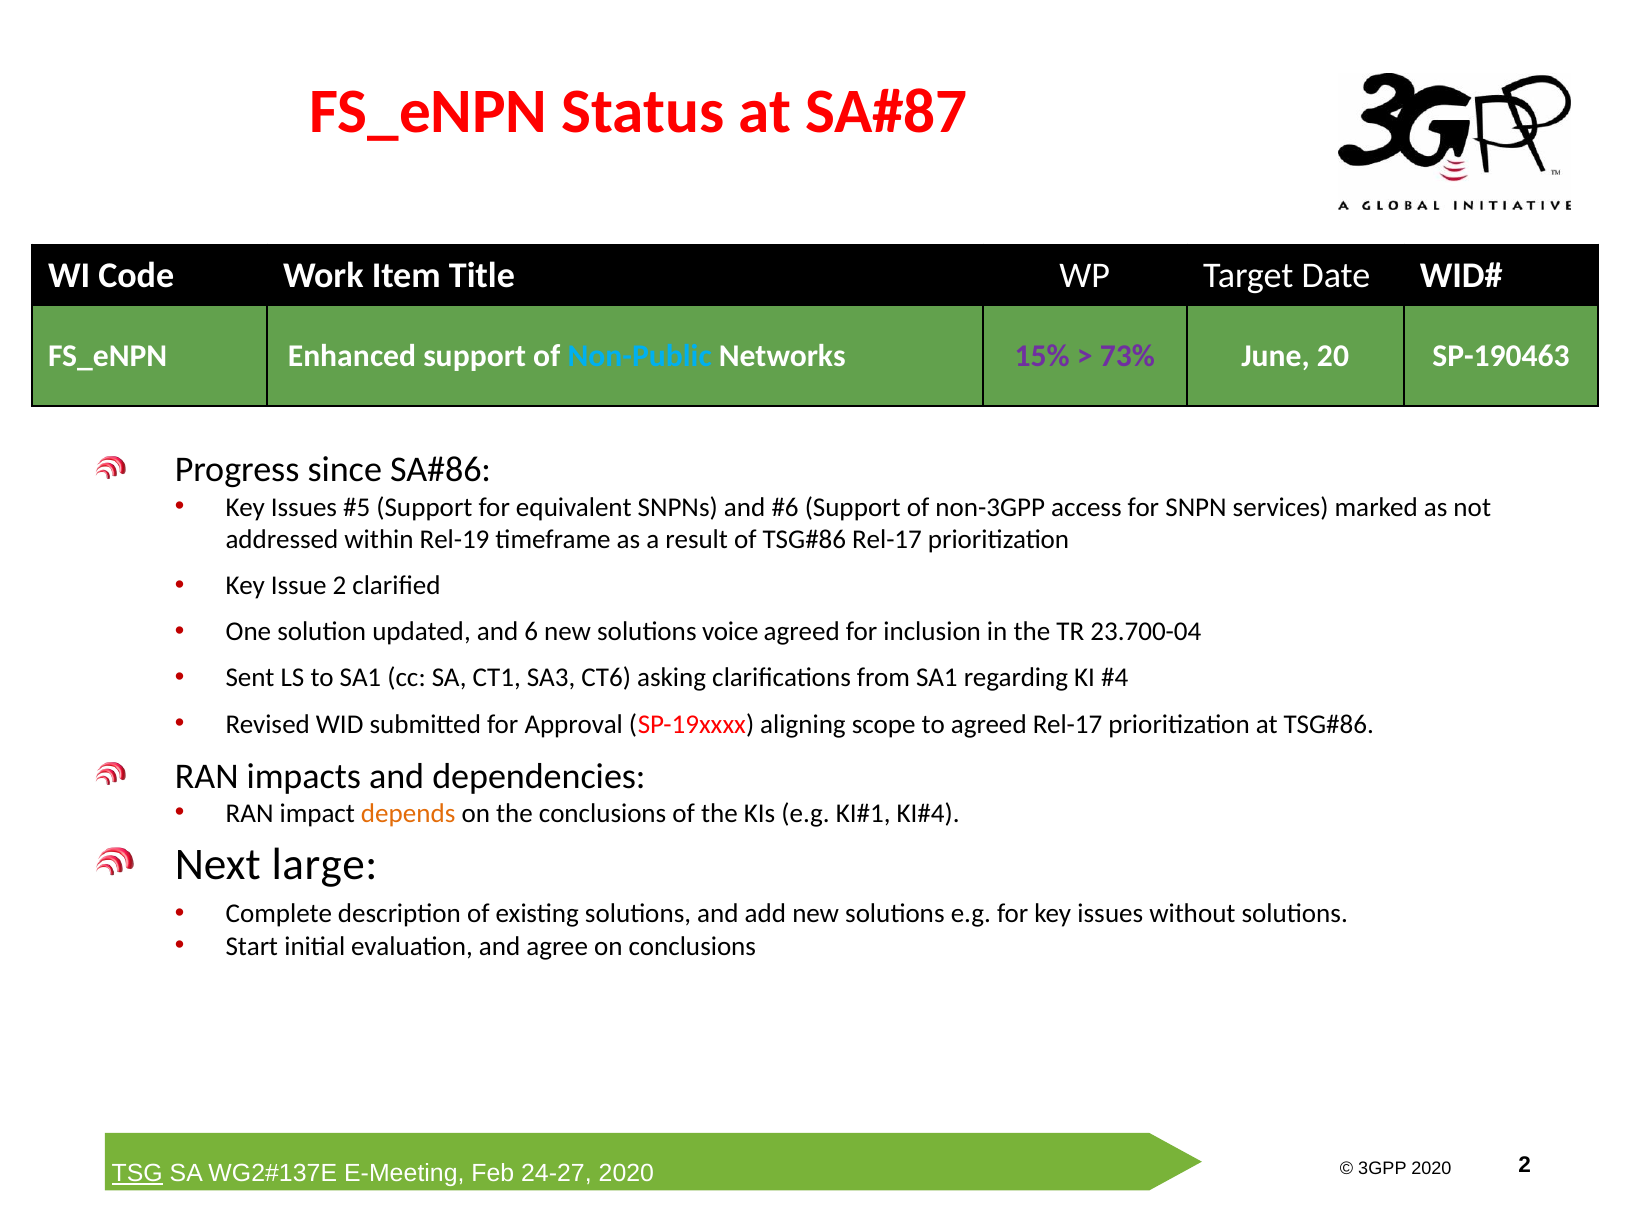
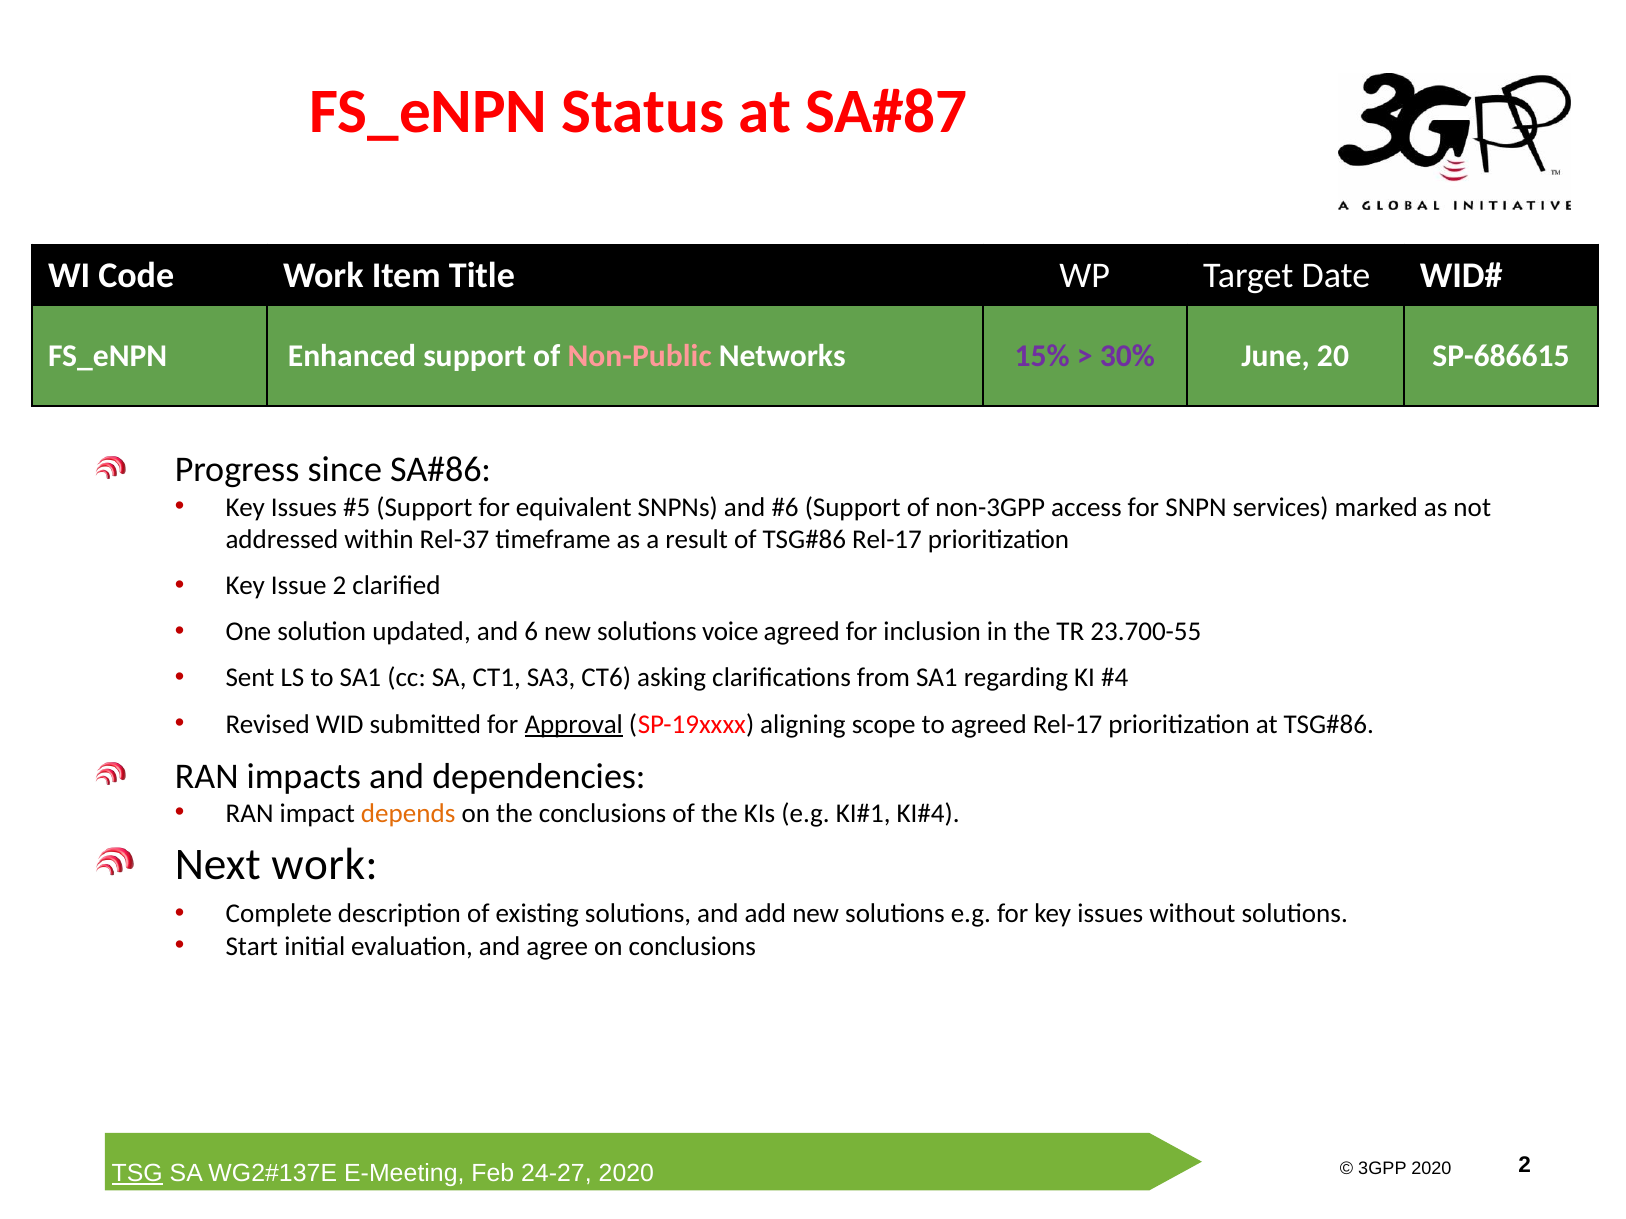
Non-Public colour: light blue -> pink (640, 356)
73%: 73% -> 30% (1127, 356)
SP-190463: SP-190463 -> SP-686615 (1501, 356)
Rel-19: Rel-19 -> Rel-37 (455, 540)
23.700-04: 23.700-04 -> 23.700-55 (1146, 632)
Approval underline: none -> present (574, 724)
Next large: large -> work (324, 865)
